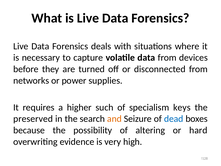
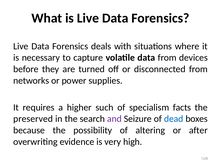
keys: keys -> facts (182, 107)
and colour: orange -> purple (114, 119)
hard: hard -> after (198, 130)
